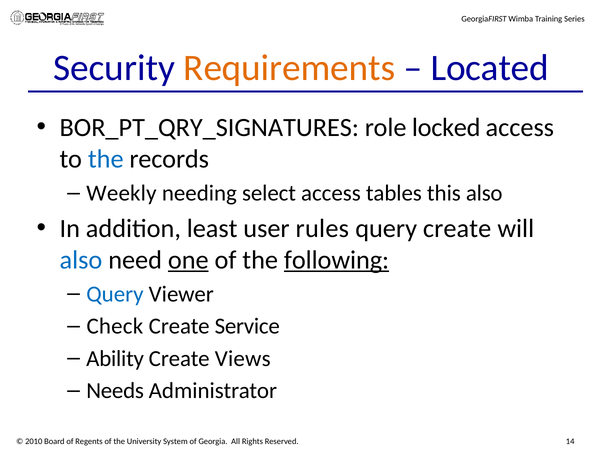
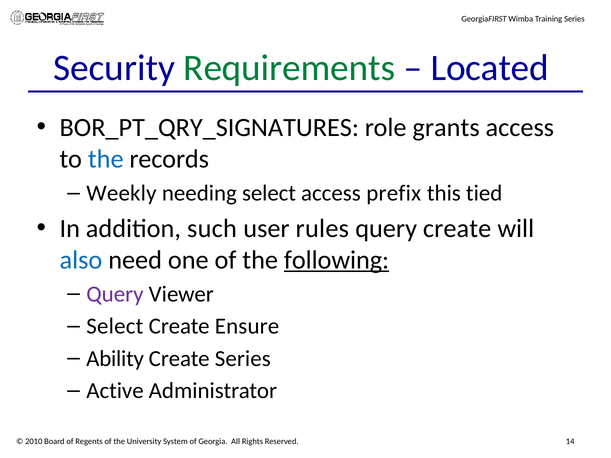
Requirements colour: orange -> green (289, 68)
locked: locked -> grants (446, 128)
tables: tables -> prefix (394, 193)
this also: also -> tied (484, 193)
least: least -> such (212, 228)
one underline: present -> none (188, 260)
Query colour: blue -> purple (115, 294)
Check: Check -> Select (115, 326)
Service: Service -> Ensure (247, 326)
Create Views: Views -> Series (243, 359)
Needs: Needs -> Active (115, 391)
